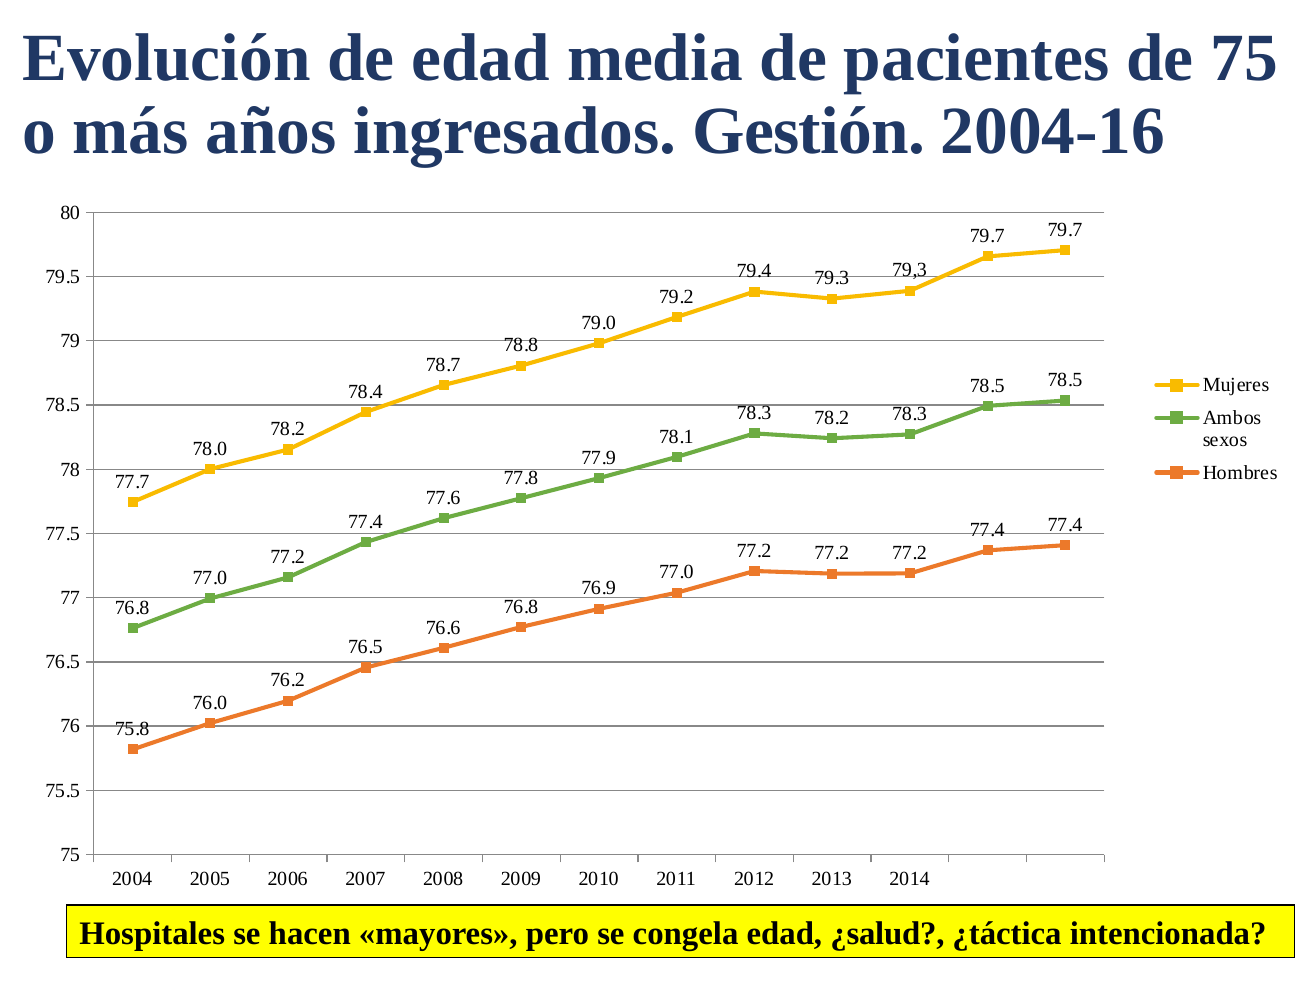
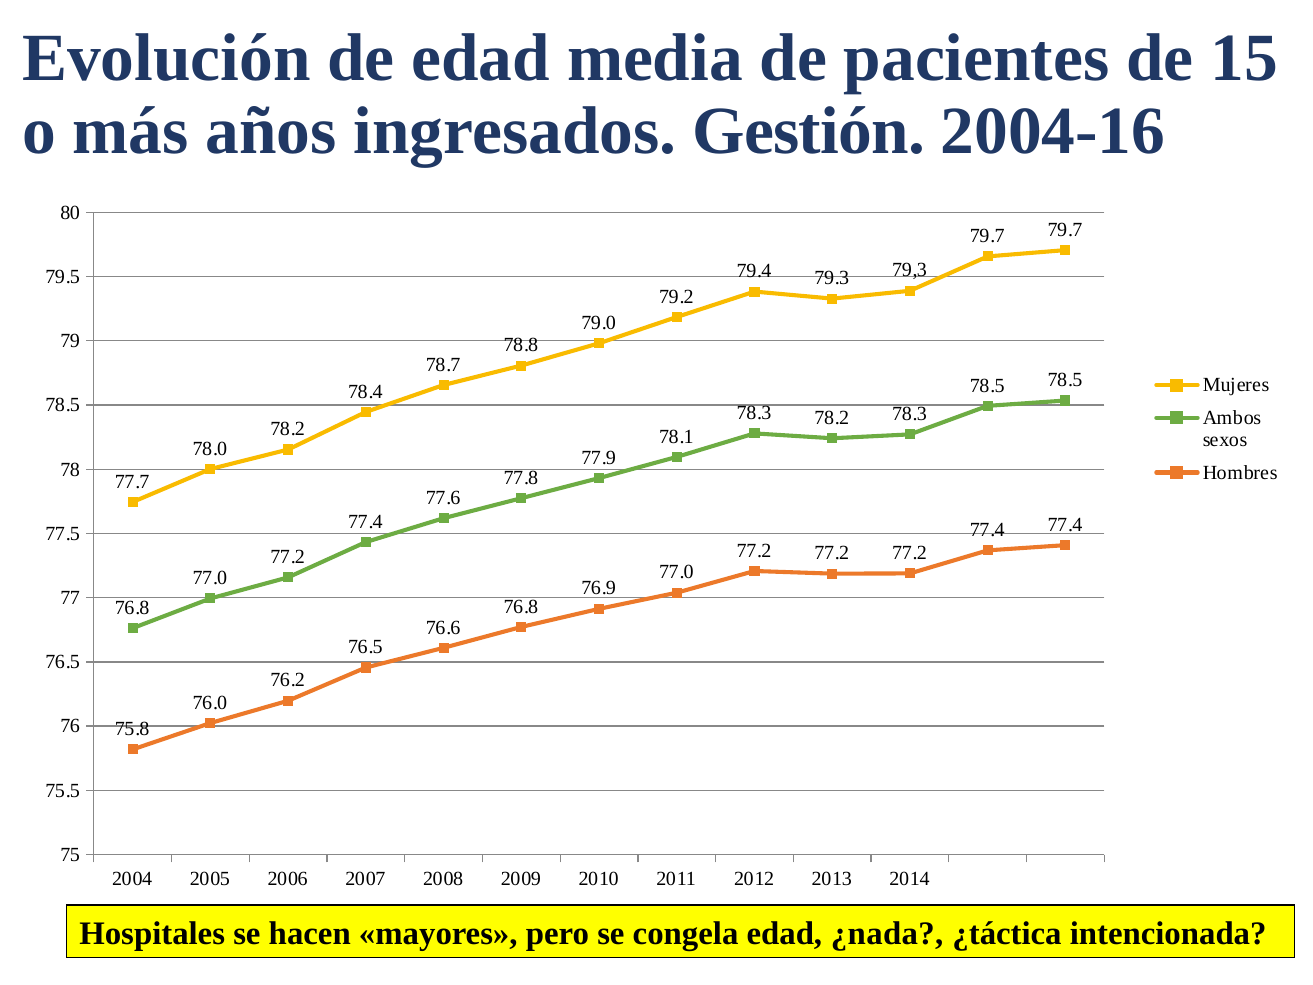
de 75: 75 -> 15 (1244, 58)
¿salud: ¿salud -> ¿nada (887, 933)
